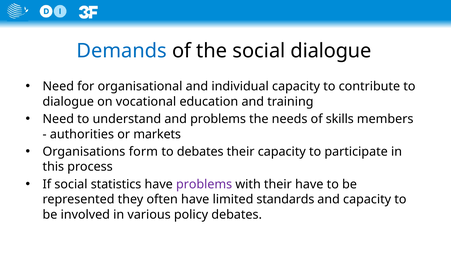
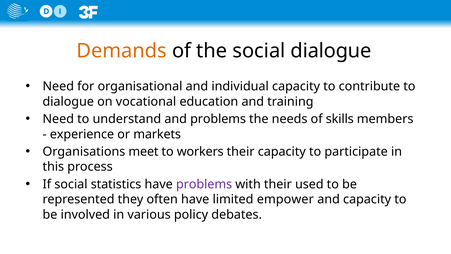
Demands colour: blue -> orange (122, 51)
authorities: authorities -> experience (82, 134)
form: form -> meet (143, 152)
to debates: debates -> workers (200, 152)
their have: have -> used (309, 184)
standards: standards -> empower (285, 199)
